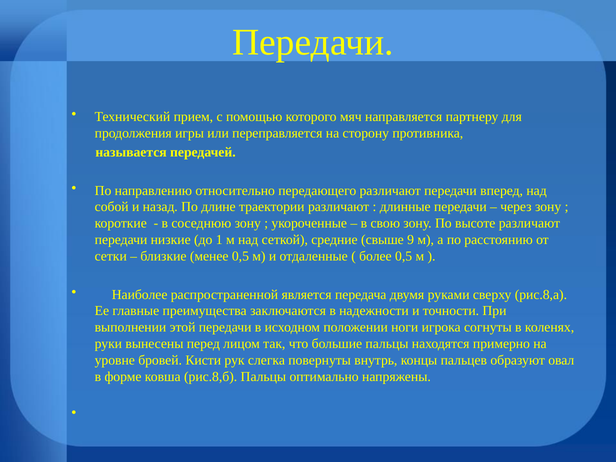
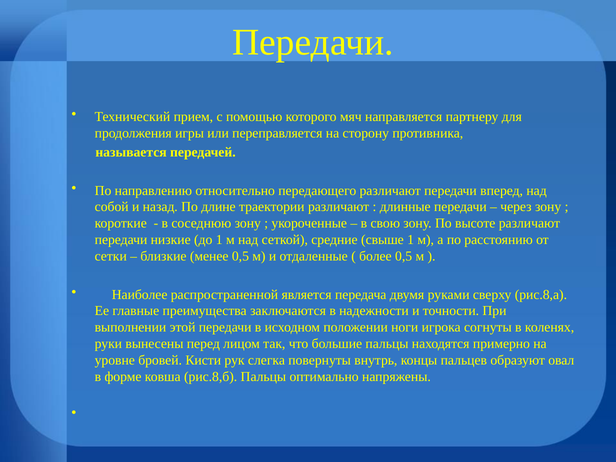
свыше 9: 9 -> 1 (411, 240)
